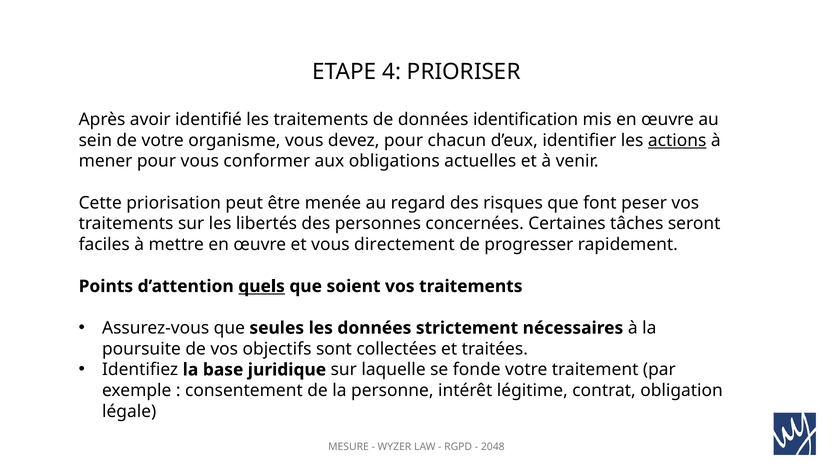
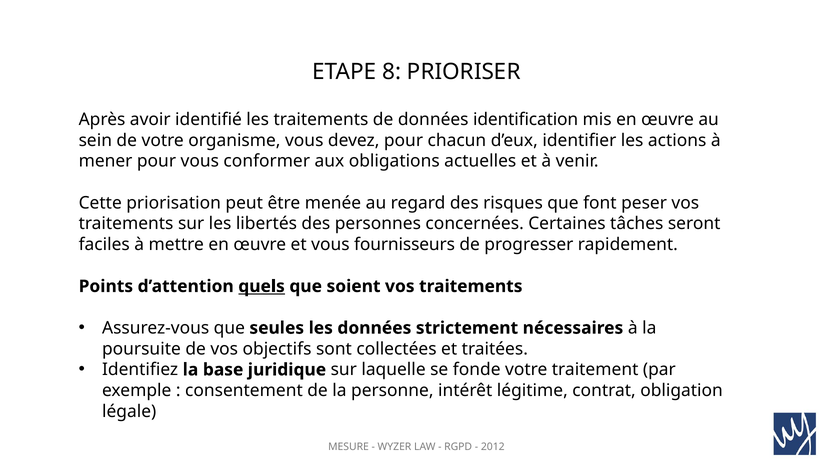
4: 4 -> 8 (392, 72)
actions underline: present -> none (677, 140)
directement: directement -> fournisseurs (405, 244)
2048: 2048 -> 2012 (493, 447)
